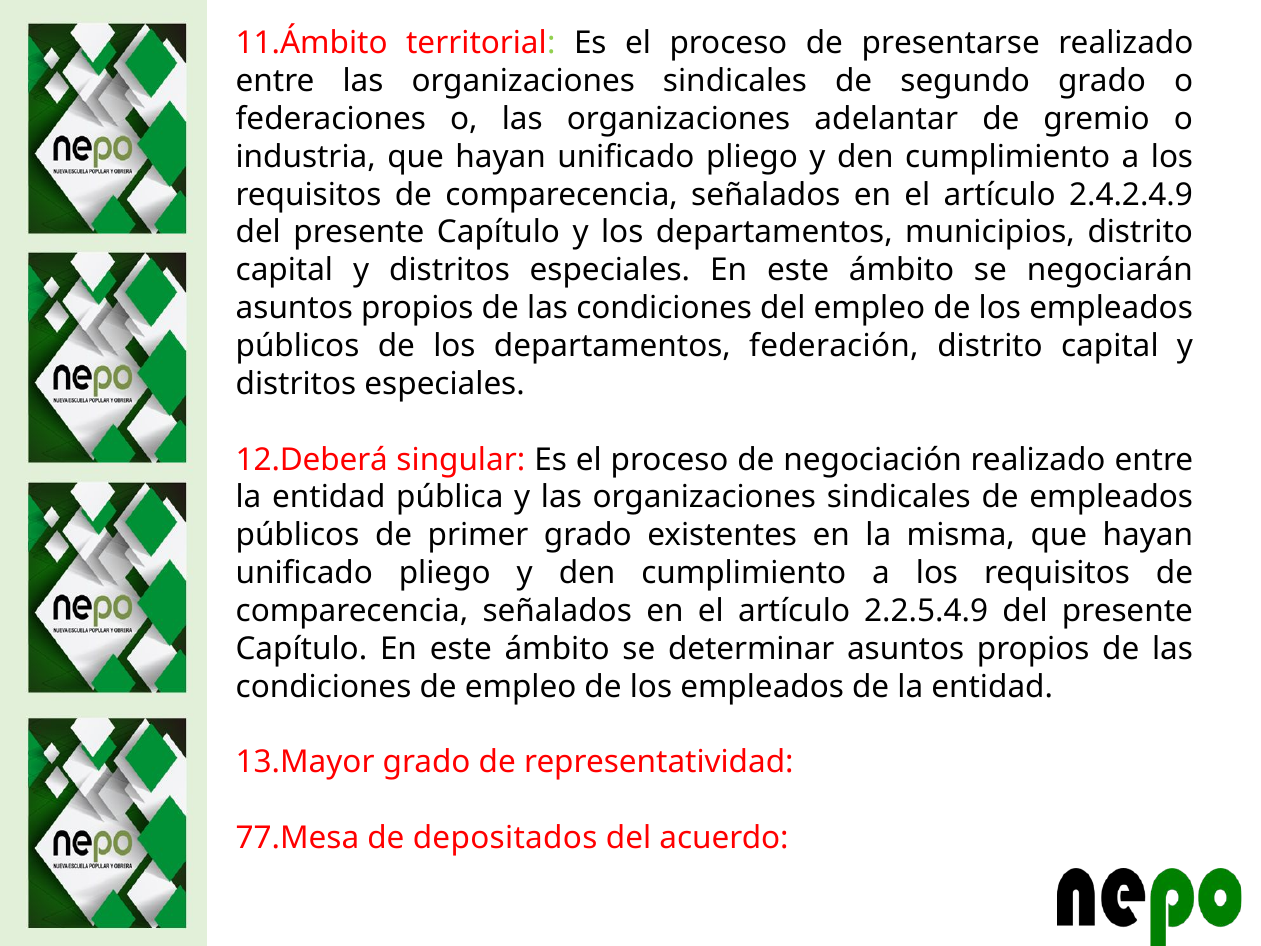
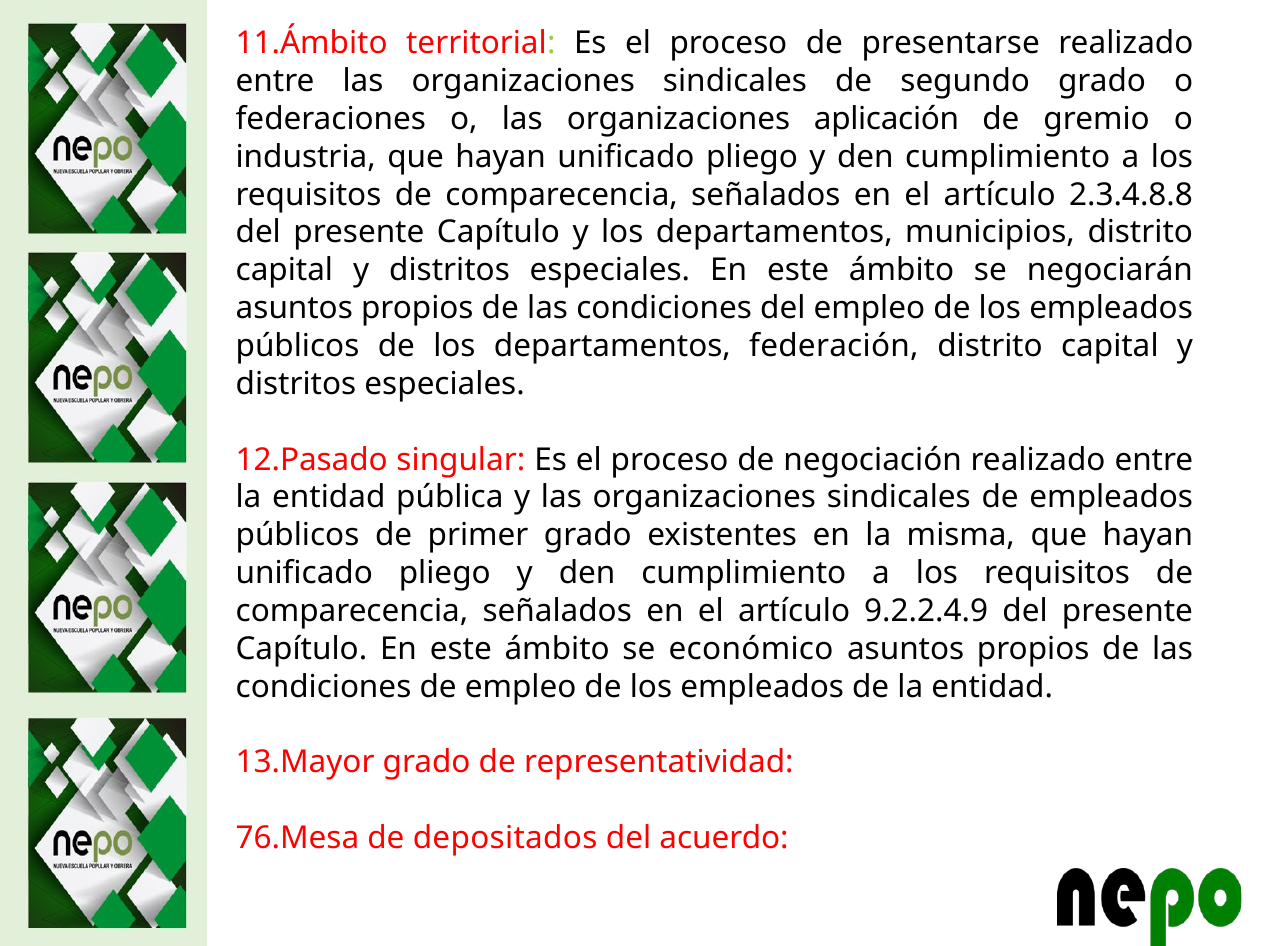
adelantar: adelantar -> aplicación (886, 119)
2.4.2.4.9: 2.4.2.4.9 -> 2.3.4.8.8 (1131, 195)
12.Deberá: 12.Deberá -> 12.Pasado (312, 459)
2.2.5.4.9: 2.2.5.4.9 -> 9.2.2.4.9 (926, 611)
determinar: determinar -> económico (751, 649)
77.Mesa: 77.Mesa -> 76.Mesa (297, 838)
